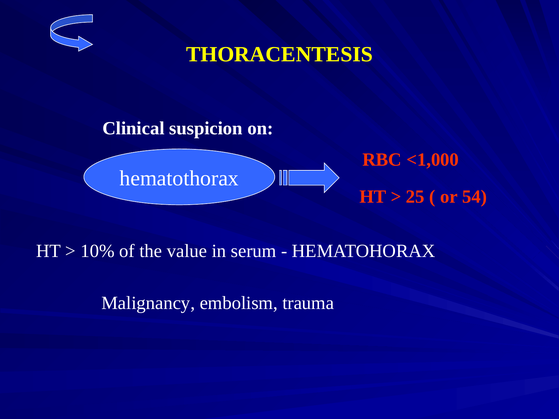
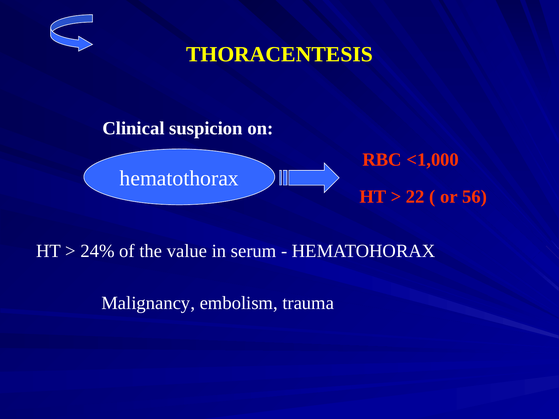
25: 25 -> 22 (415, 197)
54: 54 -> 56 (475, 197)
10%: 10% -> 24% (97, 251)
